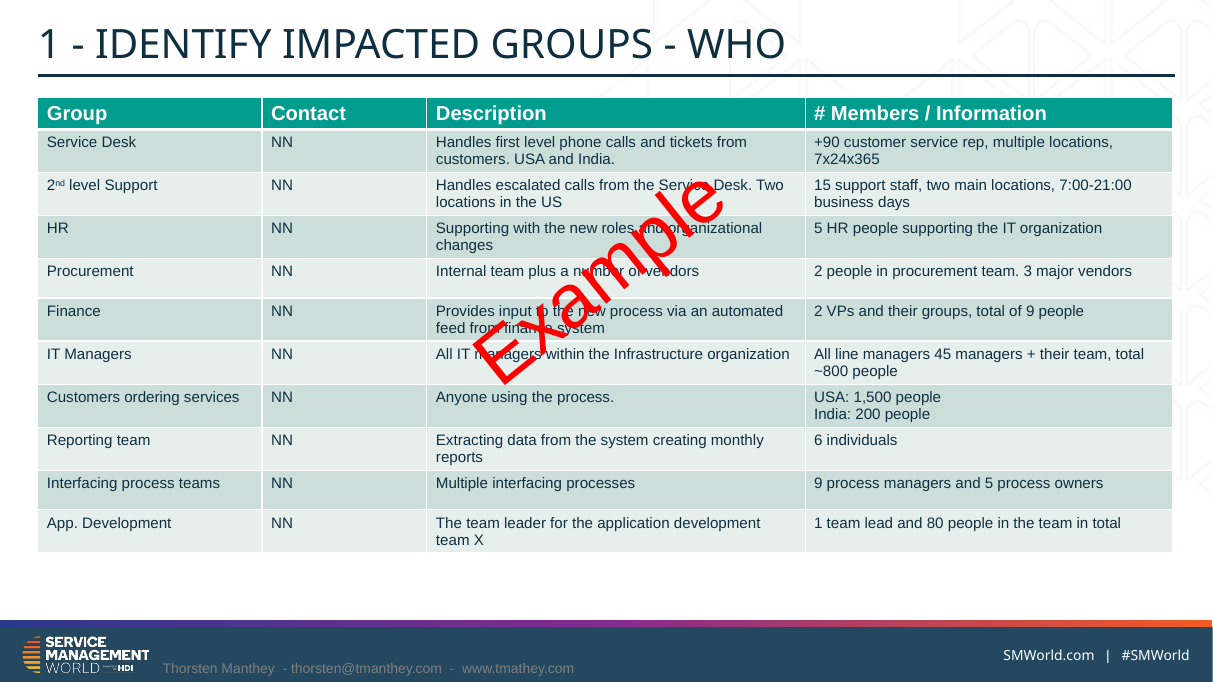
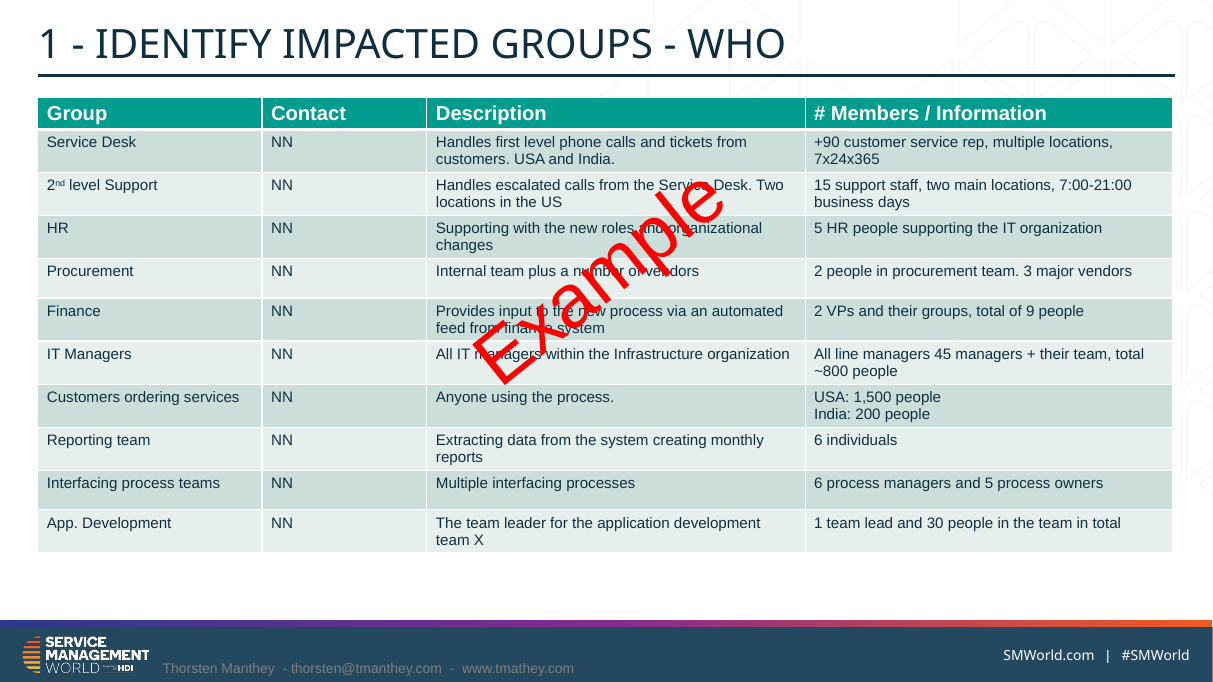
processes 9: 9 -> 6 (818, 484)
80: 80 -> 30 (935, 523)
